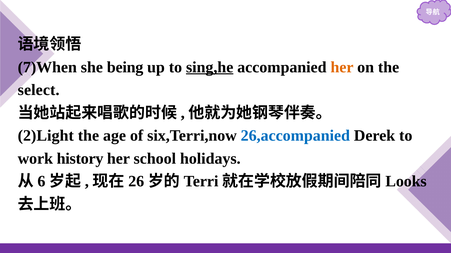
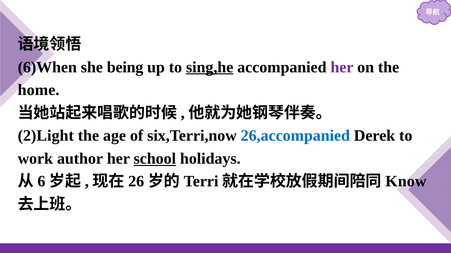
7)When: 7)When -> 6)When (47, 67)
her colour: orange -> purple (342, 67)
select: select -> home (39, 90)
history: history -> author (80, 159)
school underline: none -> present (155, 159)
Looks: Looks -> Know (406, 182)
